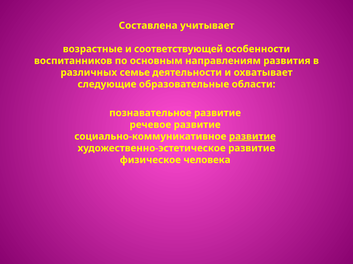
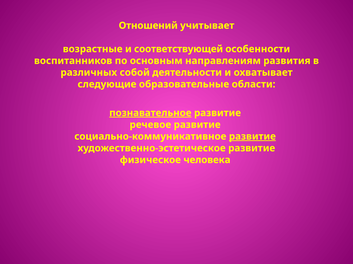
Составлена: Составлена -> Отношений (148, 26)
семье: семье -> собой (135, 73)
познавательное underline: none -> present (150, 113)
